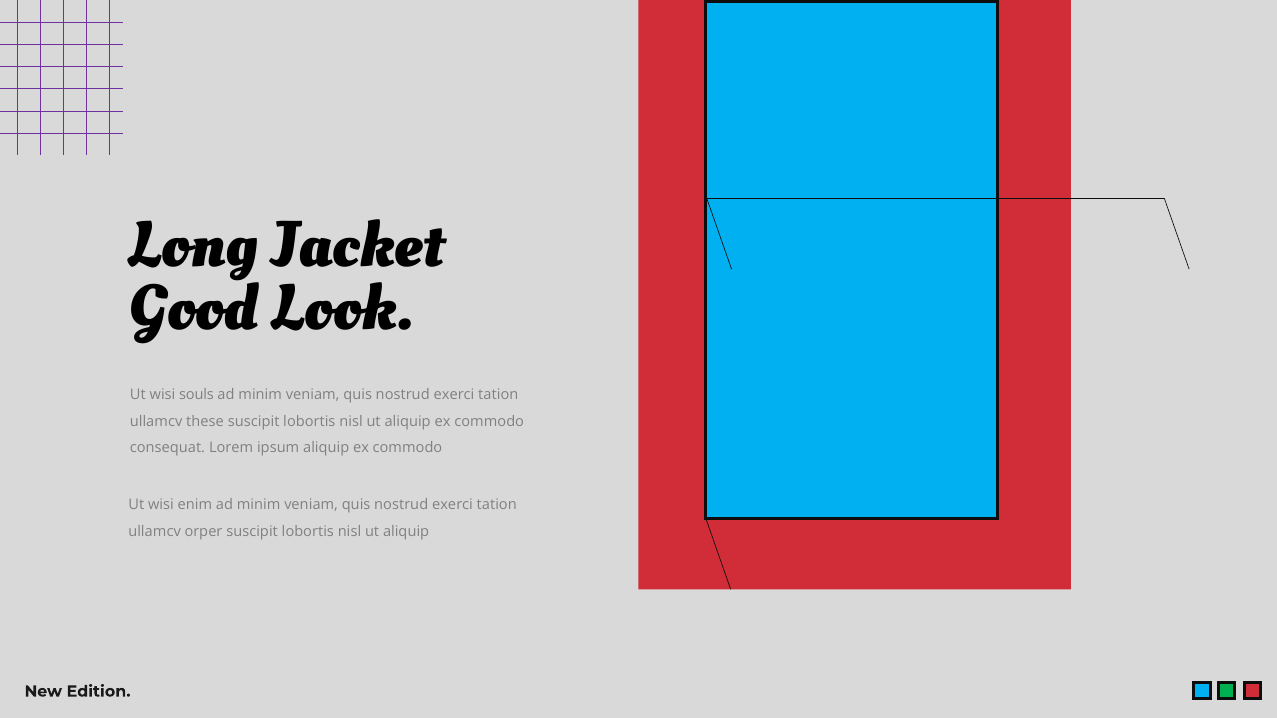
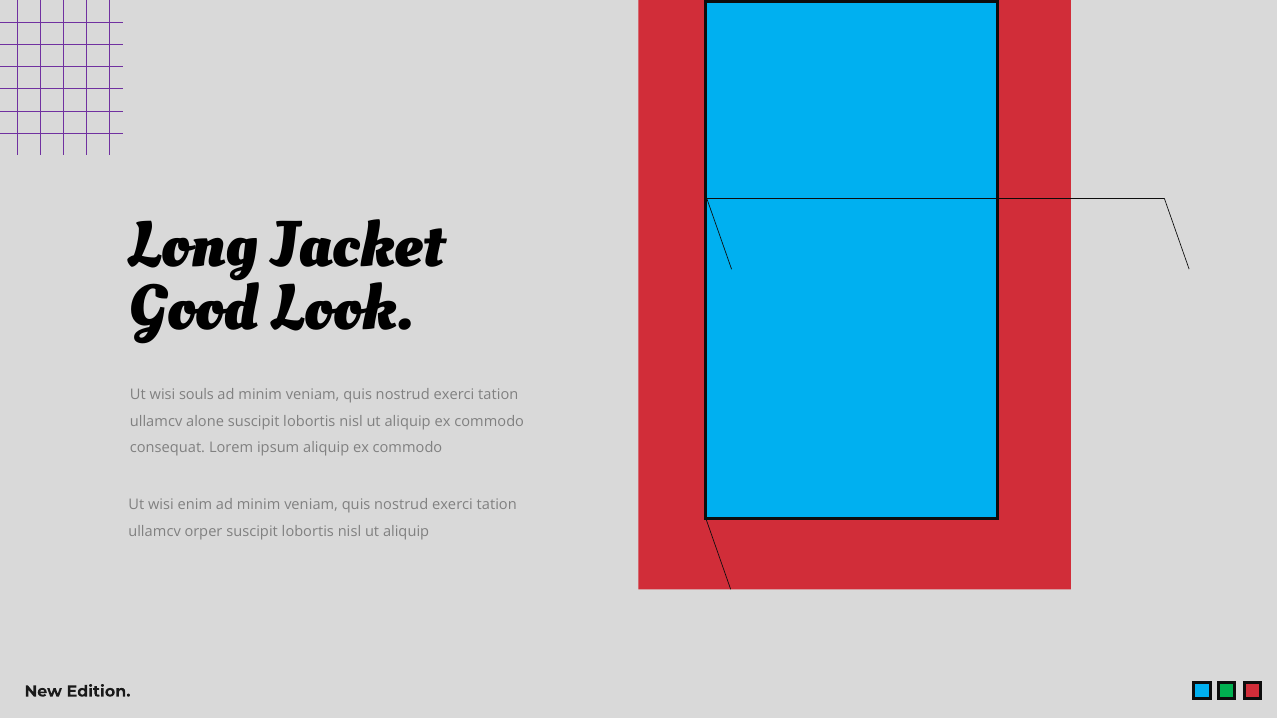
these: these -> alone (205, 422)
